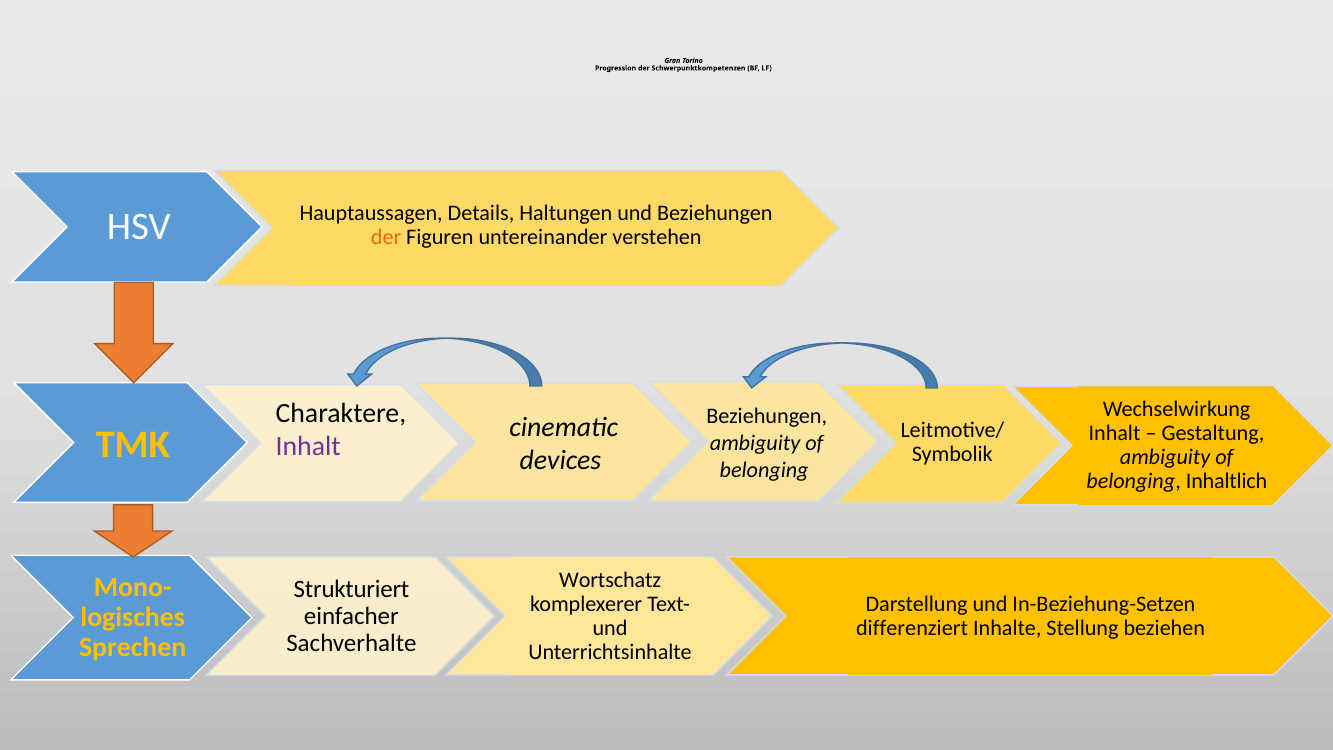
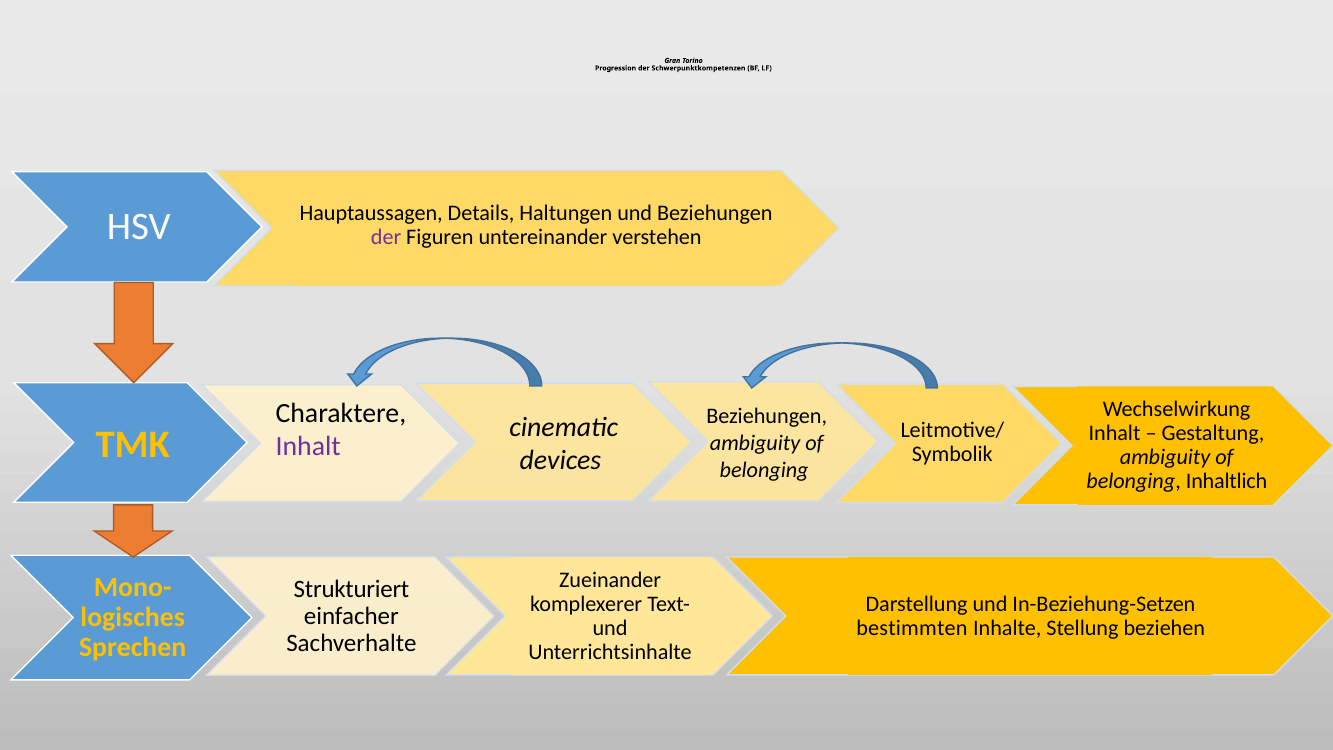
der colour: orange -> purple (386, 237)
Wortschatz: Wortschatz -> Zueinander (610, 580)
differenziert: differenziert -> bestimmten (912, 628)
